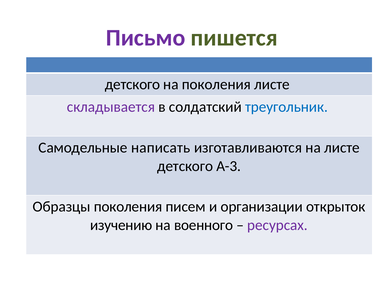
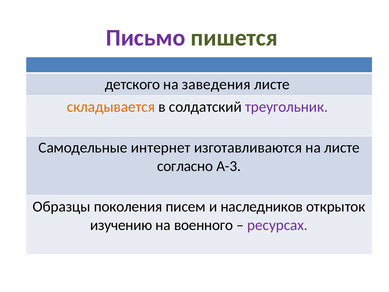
на поколения: поколения -> заведения (216, 84)
складывается colour: purple -> orange (111, 107)
треугольник colour: blue -> purple (286, 107)
написать: написать -> интернет (161, 147)
детского: детского -> согласно (185, 166)
организации: организации -> наследников (262, 206)
